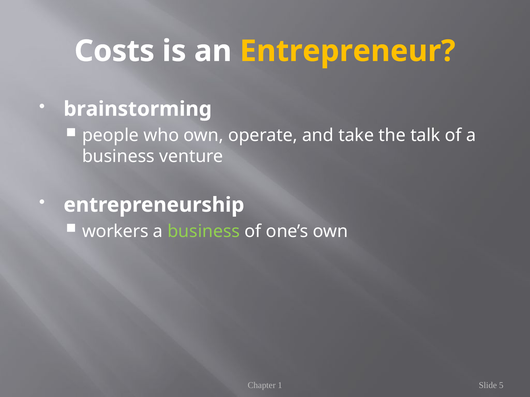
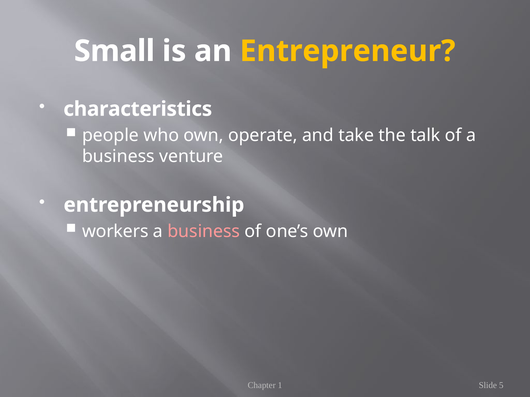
Costs: Costs -> Small (114, 51)
brainstorming: brainstorming -> characteristics (138, 109)
business colour: light green -> pink (204, 231)
